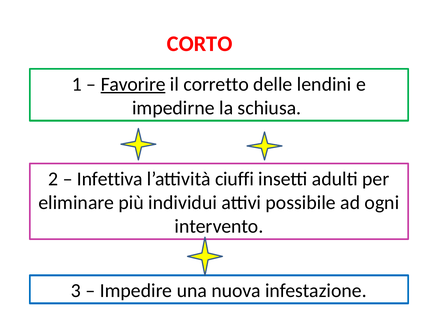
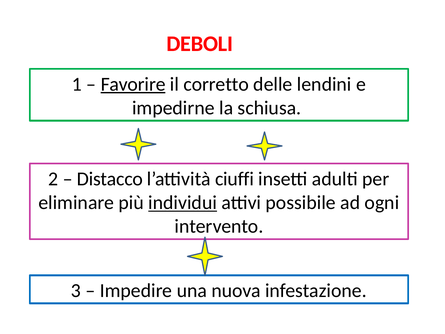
CORTO: CORTO -> DEBOLI (200, 44)
Infettiva: Infettiva -> Distacco (110, 179)
individui underline: none -> present (183, 203)
